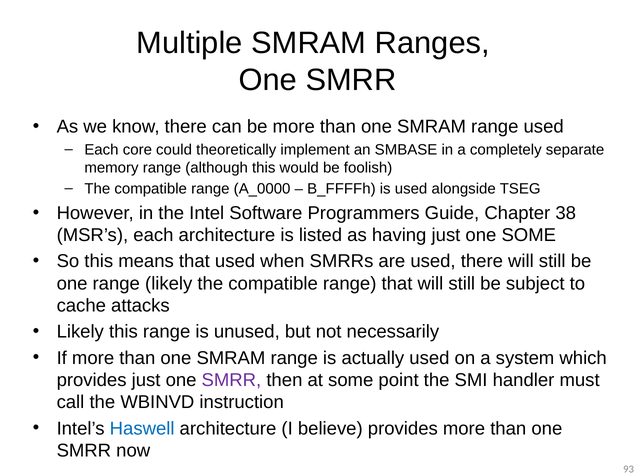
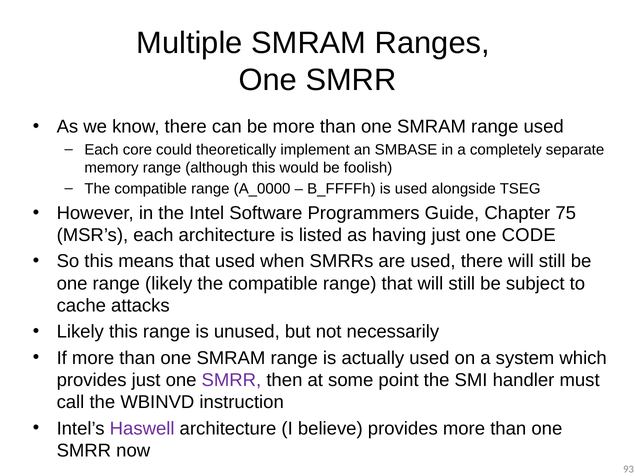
38: 38 -> 75 (566, 213)
one SOME: SOME -> CODE (529, 235)
Haswell colour: blue -> purple (142, 429)
